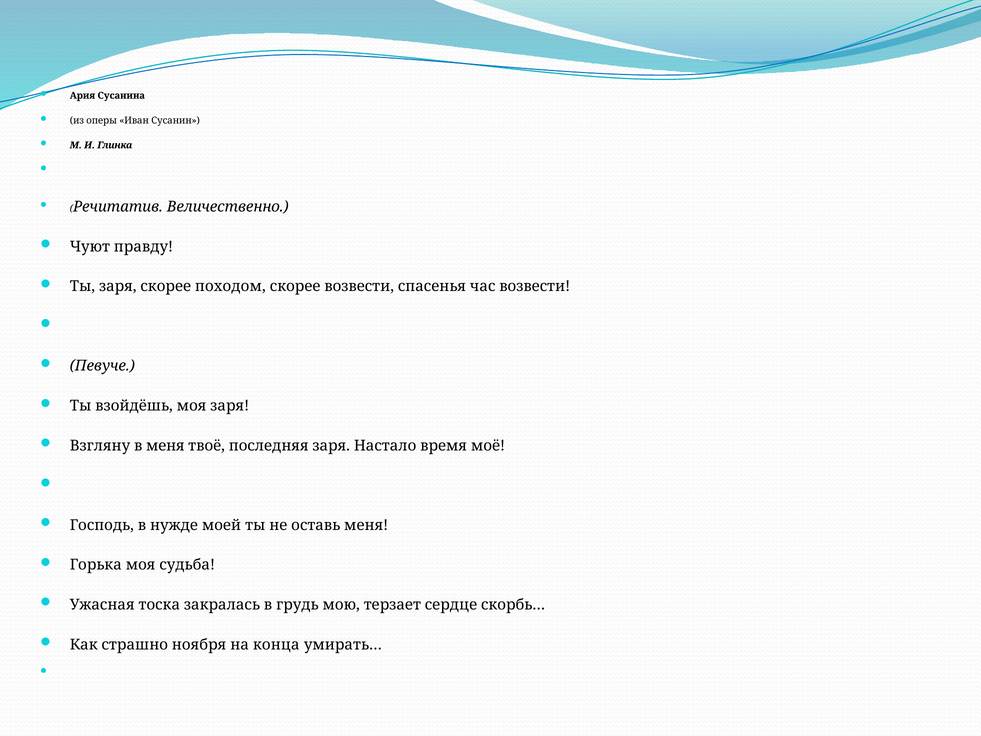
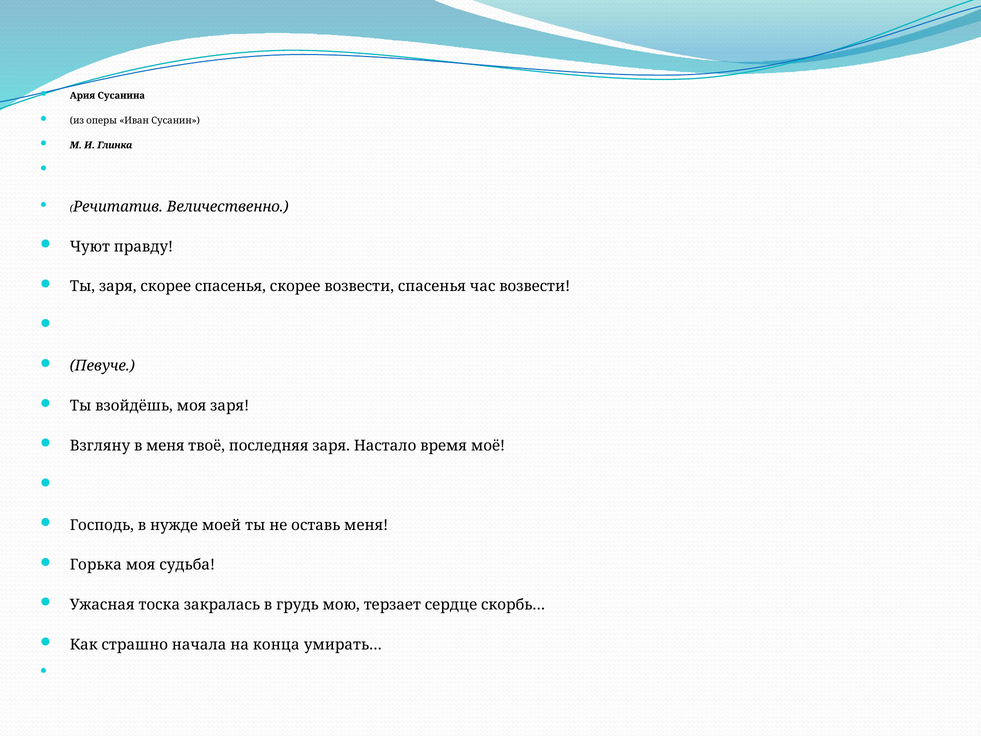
скорее походом: походом -> спасенья (230, 286)
ноября: ноября -> начала (199, 644)
